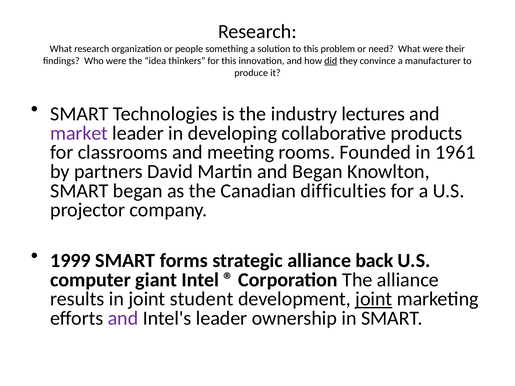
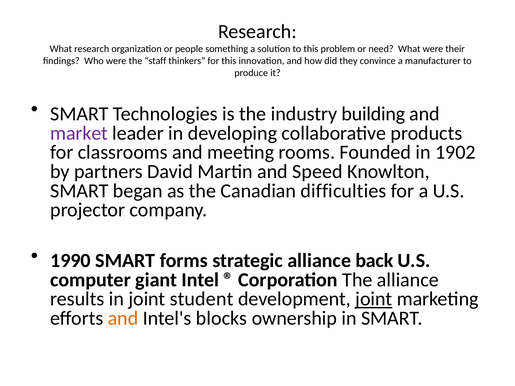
idea: idea -> staff (155, 61)
did underline: present -> none (331, 61)
lectures: lectures -> building (373, 114)
1961: 1961 -> 1902 (455, 152)
and Began: Began -> Speed (318, 172)
1999: 1999 -> 1990 (70, 261)
and colour: purple -> orange (123, 318)
Intel's leader: leader -> blocks (222, 318)
